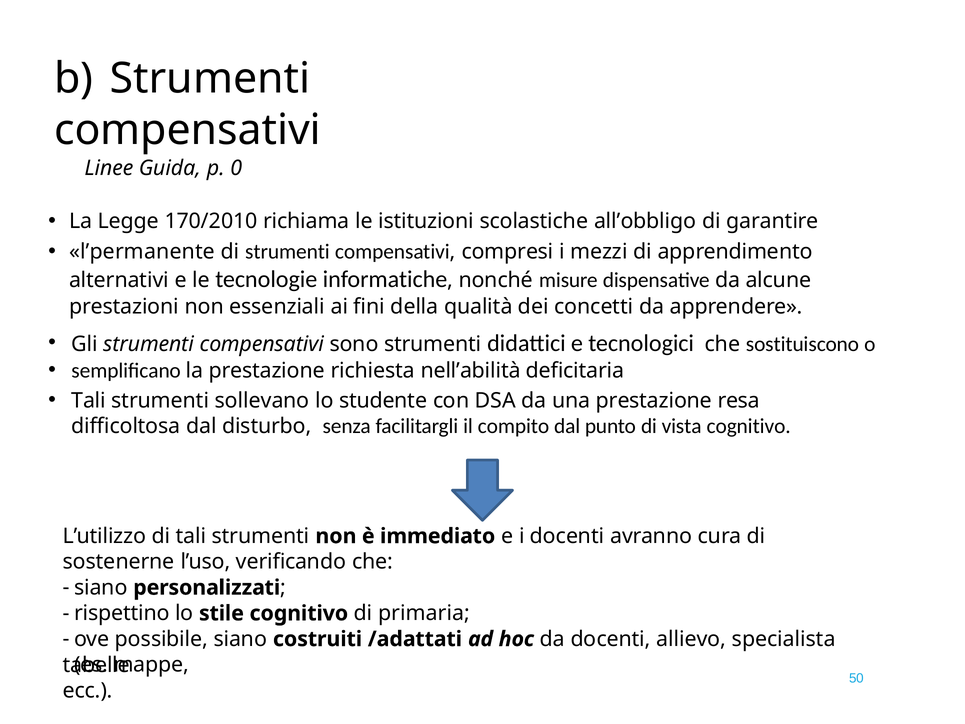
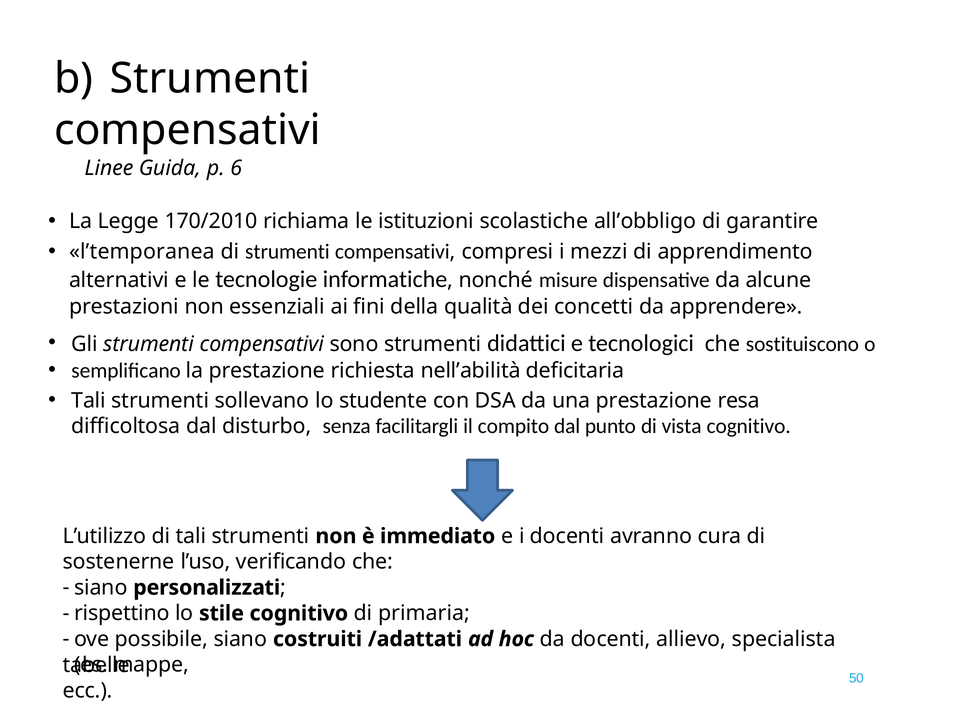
0: 0 -> 6 (236, 168)
l’permanente: l’permanente -> l’temporanea (142, 252)
